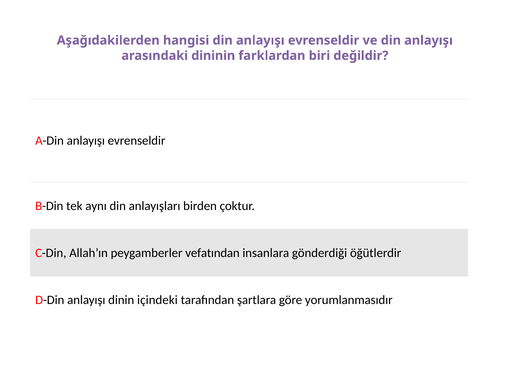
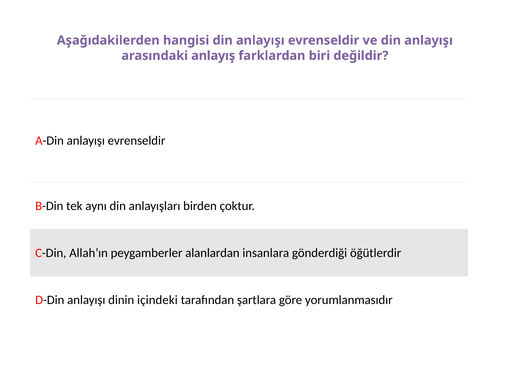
dininin: dininin -> anlayış (213, 56)
vefatından: vefatından -> alanlardan (212, 253)
